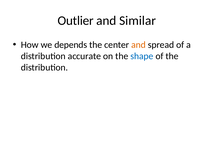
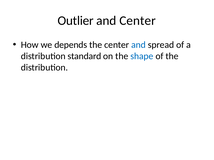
and Similar: Similar -> Center (138, 21)
and colour: orange -> blue (138, 45)
accurate: accurate -> standard (84, 56)
